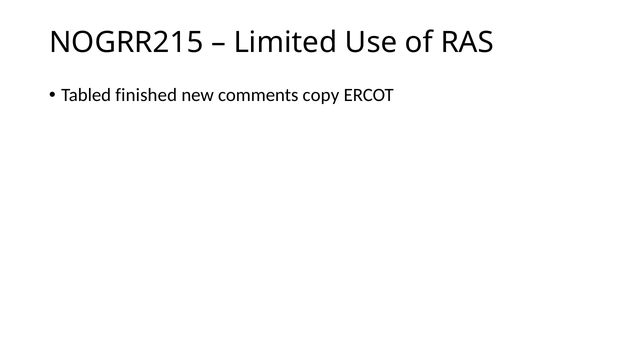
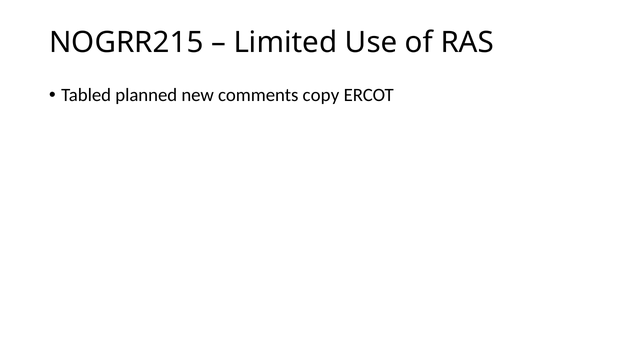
finished: finished -> planned (146, 95)
